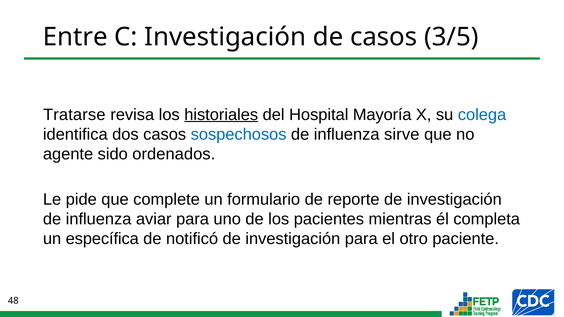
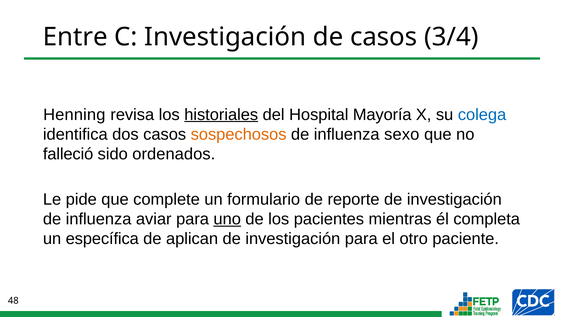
3/5: 3/5 -> 3/4 (451, 37)
Tratarse: Tratarse -> Henning (74, 115)
sospechosos colour: blue -> orange (239, 134)
sirve: sirve -> sexo (402, 134)
agente: agente -> falleció (68, 154)
uno underline: none -> present (227, 219)
notificó: notificó -> aplican (192, 239)
